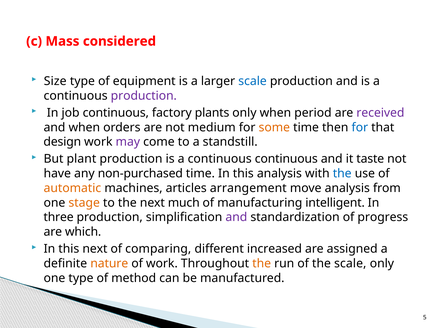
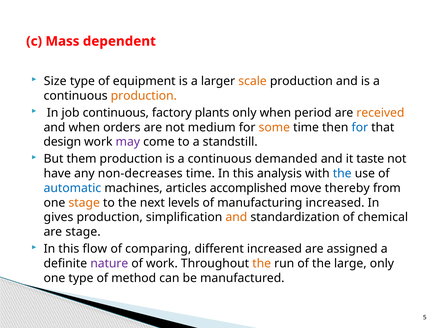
considered: considered -> dependent (119, 41)
scale colour: blue -> orange (253, 81)
production colour: purple -> orange (144, 96)
received colour: purple -> orange (380, 113)
plant: plant -> them (82, 159)
continuous continuous: continuous -> demanded (286, 159)
non-purchased: non-purchased -> non-decreases (140, 173)
automatic colour: orange -> blue (72, 188)
arrangement: arrangement -> accomplished (248, 188)
move analysis: analysis -> thereby (347, 188)
much: much -> levels (184, 203)
manufacturing intelligent: intelligent -> increased (335, 203)
three: three -> gives (58, 217)
and colour: purple -> orange (236, 217)
progress: progress -> chemical (383, 217)
are which: which -> stage (83, 232)
this next: next -> flow (95, 249)
nature colour: orange -> purple (109, 263)
the scale: scale -> large (350, 263)
